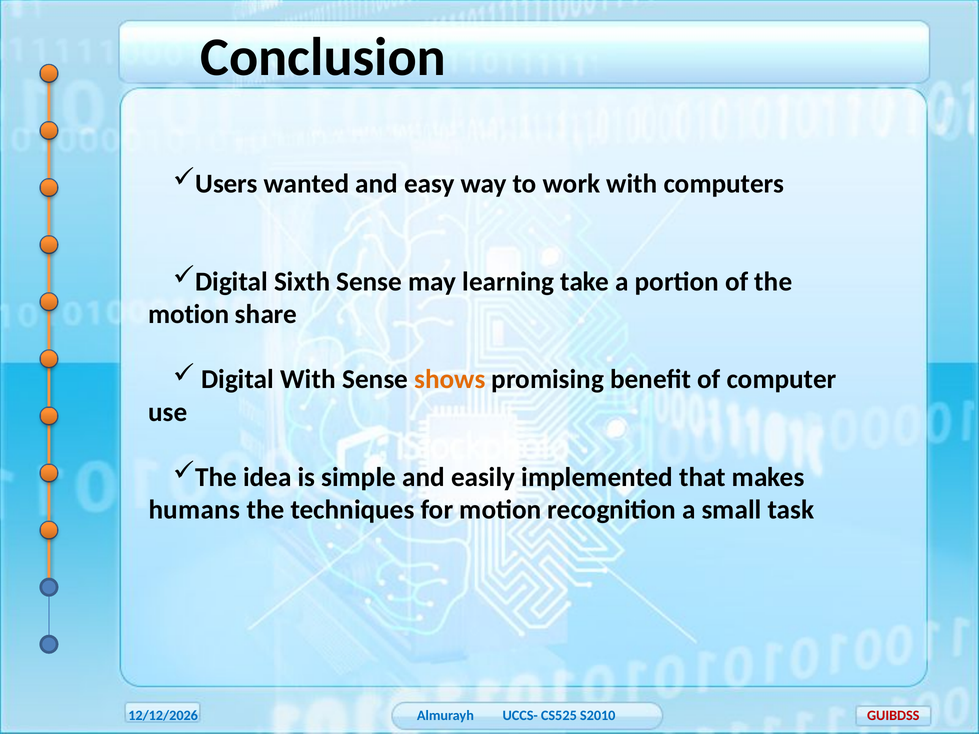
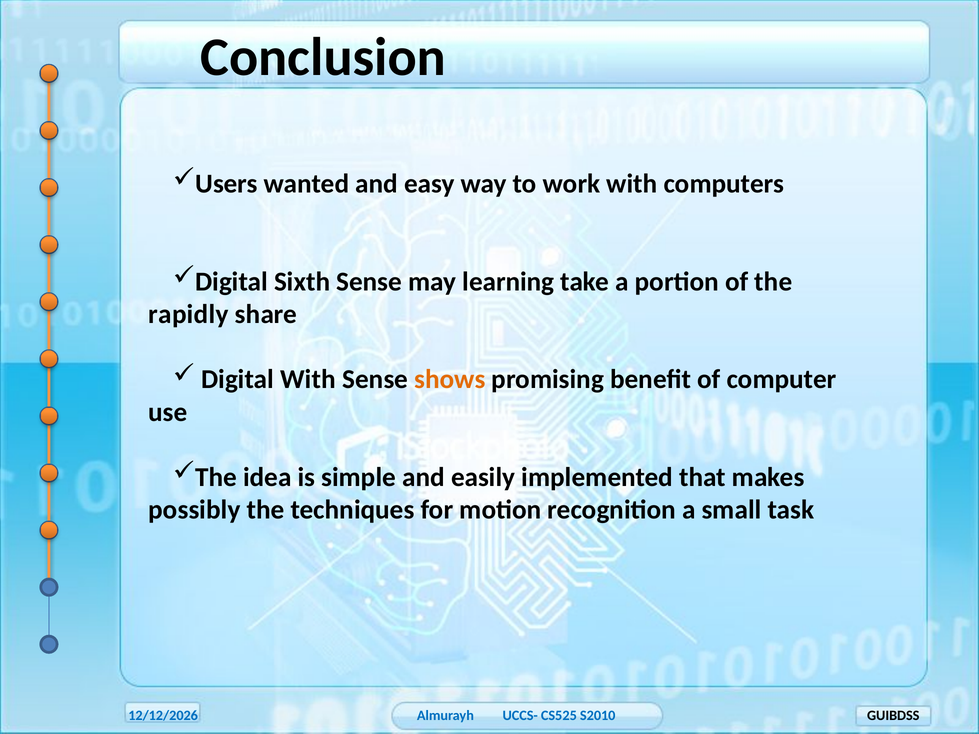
motion: motion -> rapidly (188, 314)
humans: humans -> possibly (194, 510)
GUIBDSS colour: red -> black (893, 716)
